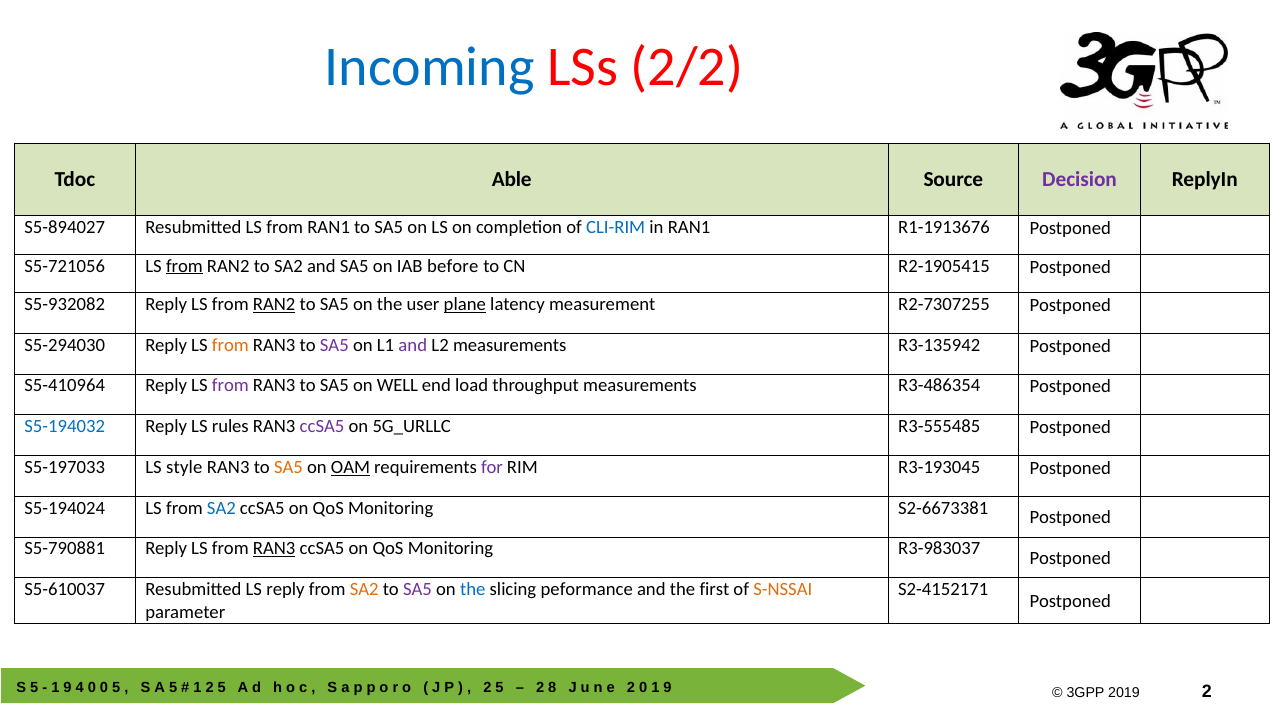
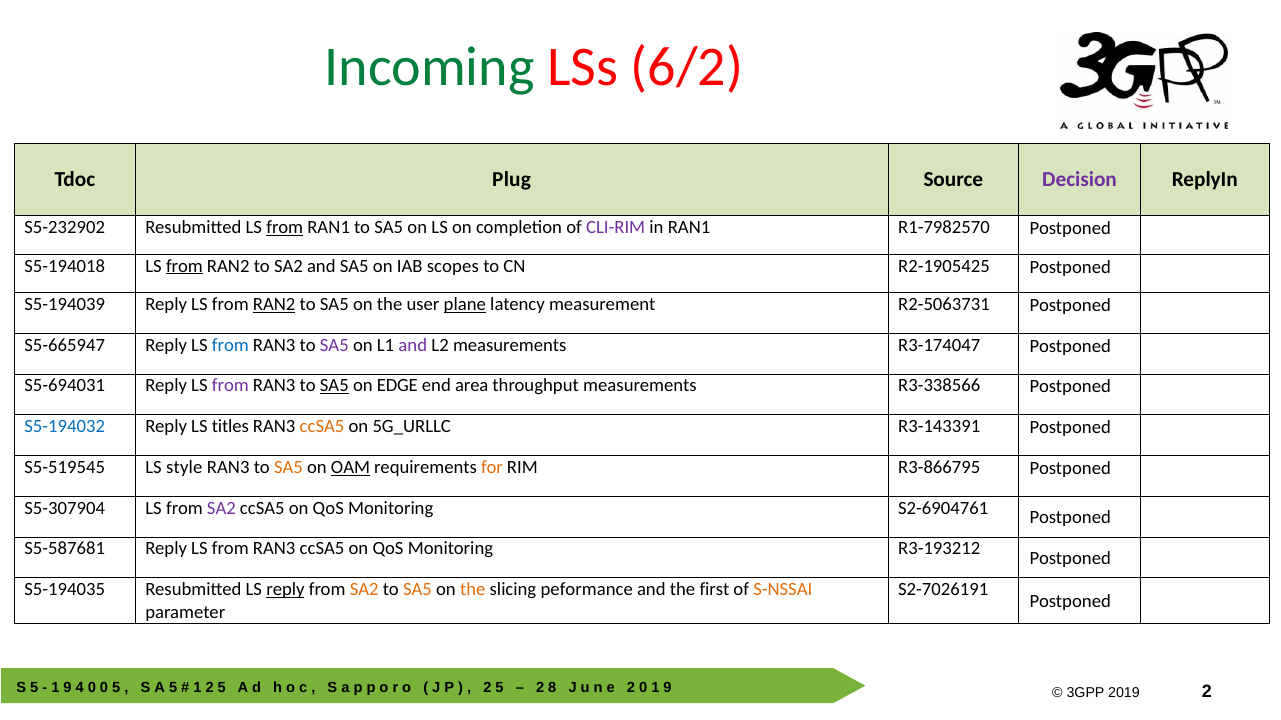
Incoming colour: blue -> green (430, 67)
2/2: 2/2 -> 6/2 (687, 67)
Able: Able -> Plug (512, 180)
S5-894027: S5-894027 -> S5-232902 (65, 228)
from underline: none -> present (285, 228)
CLI-RIM colour: blue -> purple (616, 228)
R1-1913676: R1-1913676 -> R1-7982570 (944, 228)
S5-721056: S5-721056 -> S5-194018 (65, 266)
before: before -> scopes (453, 266)
R2-1905415: R2-1905415 -> R2-1905425 (944, 266)
S5-932082: S5-932082 -> S5-194039 (65, 305)
R2-7307255: R2-7307255 -> R2-5063731 (944, 305)
S5-294030: S5-294030 -> S5-665947 (65, 345)
from colour: orange -> blue (230, 345)
R3-135942: R3-135942 -> R3-174047 (939, 345)
S5-410964: S5-410964 -> S5-694031 (65, 386)
SA5 underline: none -> present (334, 386)
WELL: WELL -> EDGE (397, 386)
load: load -> area (472, 386)
R3-486354: R3-486354 -> R3-338566 (939, 386)
rules: rules -> titles (230, 427)
ccSA5 colour: purple -> orange (322, 427)
R3-555485: R3-555485 -> R3-143391 (939, 427)
S5-197033: S5-197033 -> S5-519545 (65, 468)
for colour: purple -> orange (492, 468)
R3-193045: R3-193045 -> R3-866795 (939, 468)
S5-194024: S5-194024 -> S5-307904 (65, 508)
SA2 colour: blue -> purple (221, 508)
S2-6673381: S2-6673381 -> S2-6904761 (943, 508)
S5-790881: S5-790881 -> S5-587681 (65, 549)
RAN3 underline: present -> none (274, 549)
R3-983037: R3-983037 -> R3-193212 (939, 549)
S5-610037: S5-610037 -> S5-194035 (65, 590)
reply underline: none -> present (285, 590)
SA5 colour: purple -> orange (417, 590)
the colour: blue -> orange (473, 590)
S2-4152171: S2-4152171 -> S2-7026191 (943, 590)
